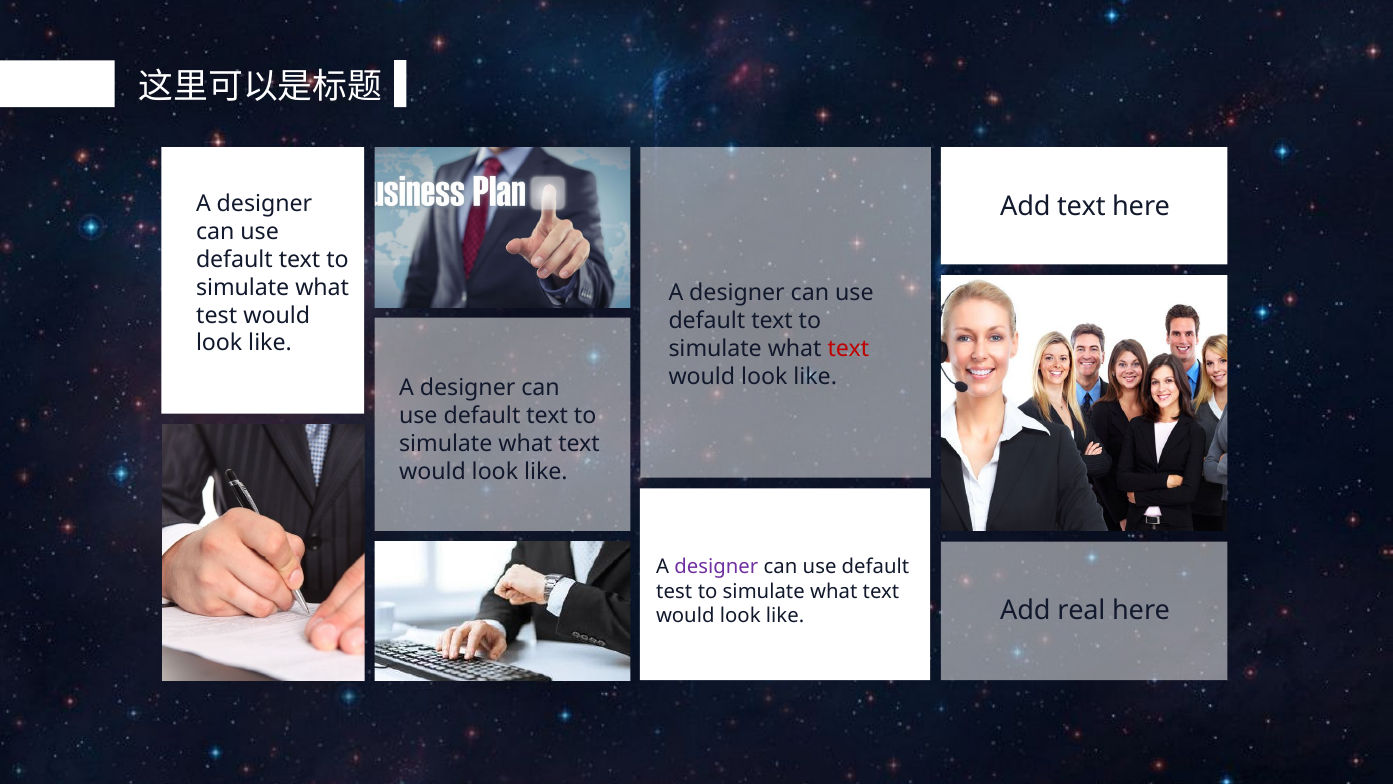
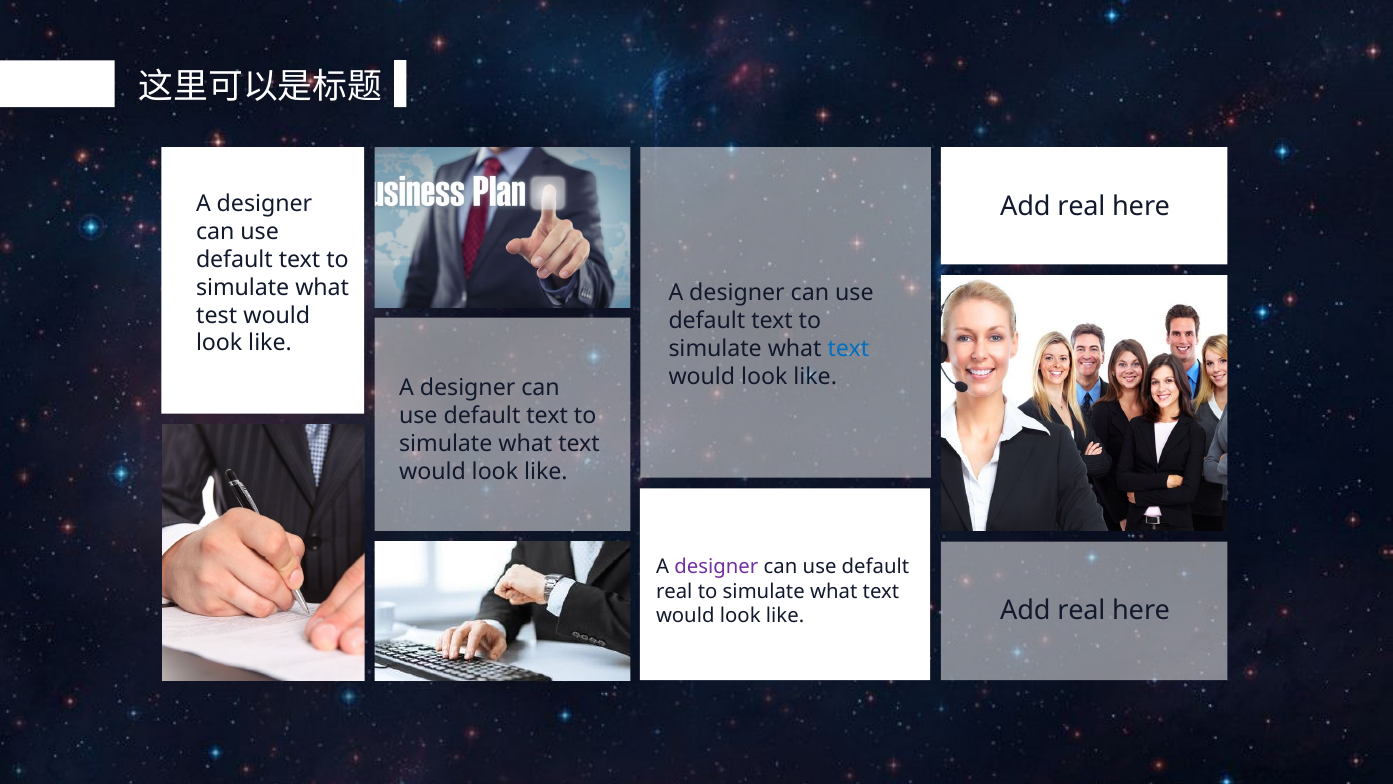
text: text -> real (1081, 206)
text colour: red -> blue (848, 349)
test: test -> real (674, 591)
